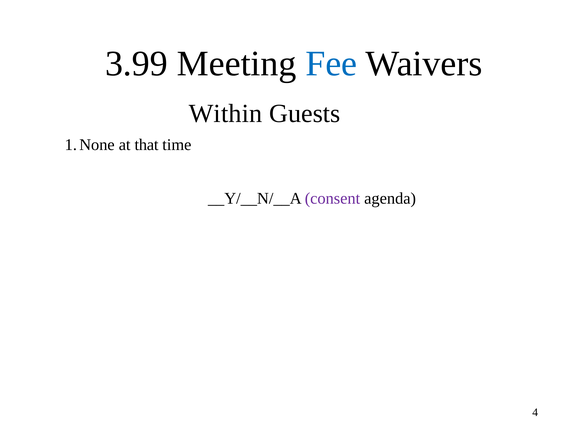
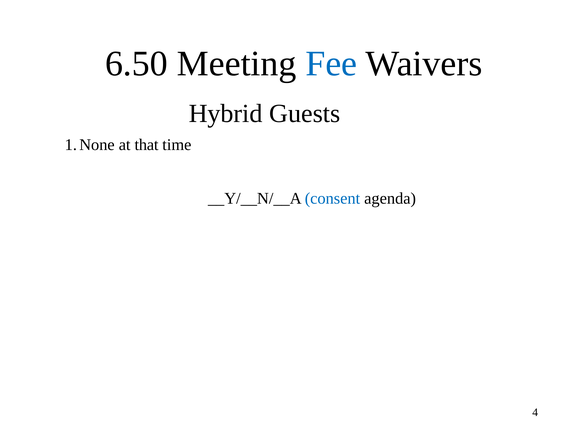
3.99: 3.99 -> 6.50 (136, 64)
Within: Within -> Hybrid (226, 113)
consent colour: purple -> blue (332, 198)
